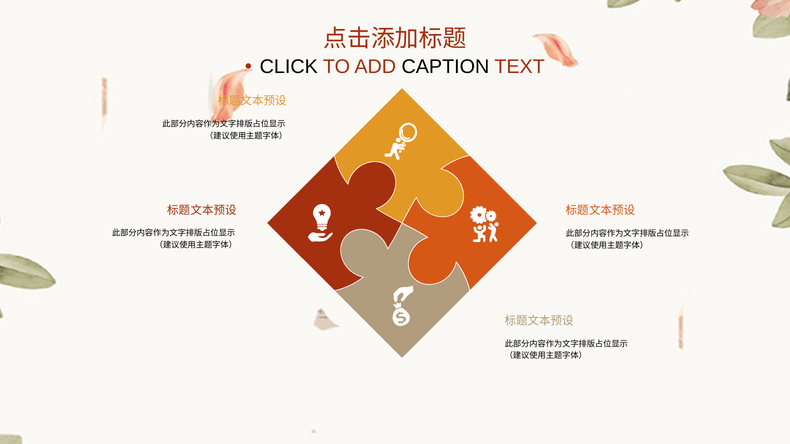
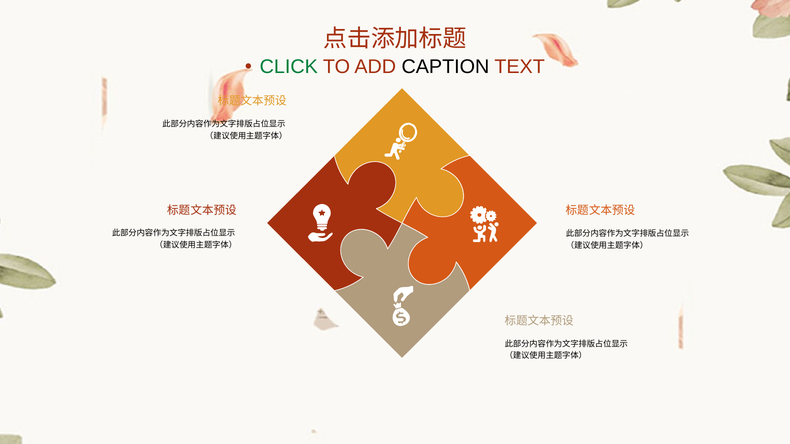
CLICK colour: black -> green (289, 67)
